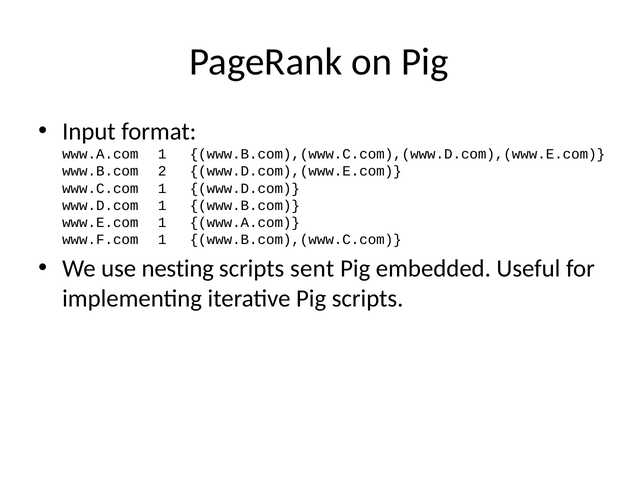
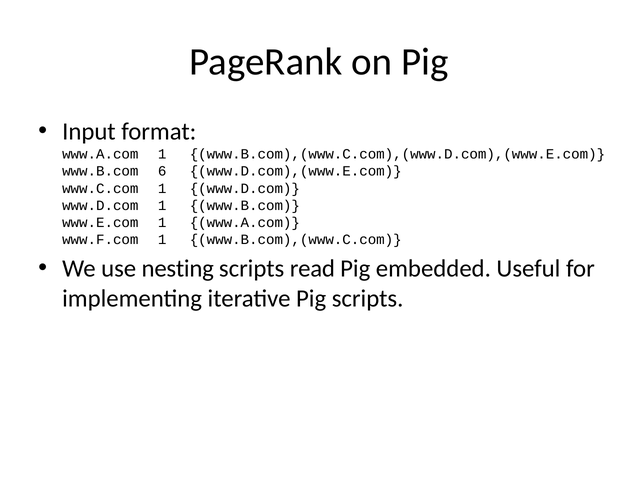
2: 2 -> 6 (162, 171)
sent: sent -> read (312, 268)
